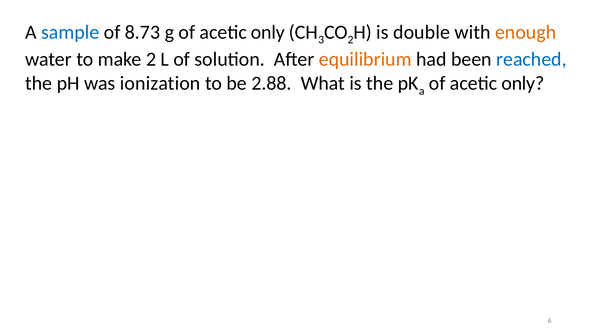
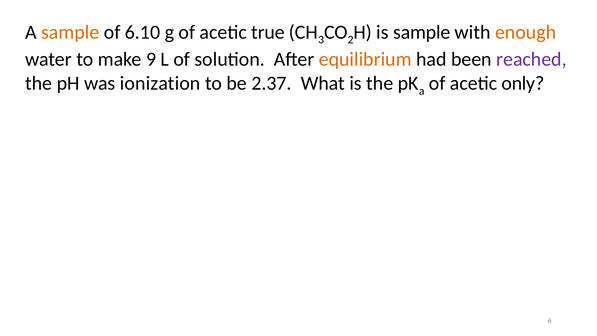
sample colour: blue -> orange (70, 32)
8.73: 8.73 -> 6.10 (143, 32)
g of acetic only: only -> true (268, 32)
is double: double -> sample (422, 32)
make 2: 2 -> 9 (151, 59)
reached colour: blue -> purple (531, 59)
2.88: 2.88 -> 2.37 (272, 83)
